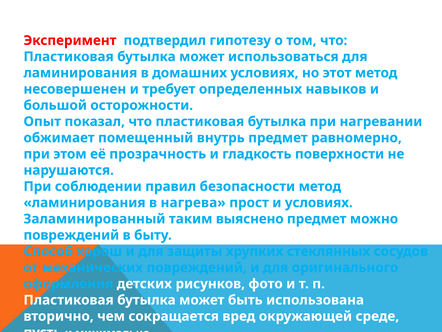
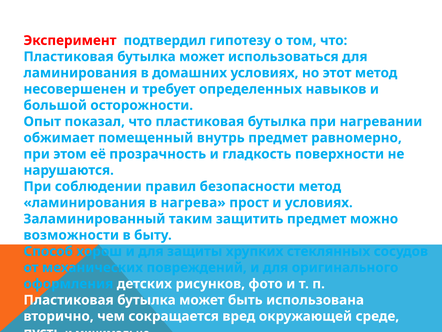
выяснено: выяснено -> защитить (250, 219)
повреждений: повреждений -> возможности (71, 235)
